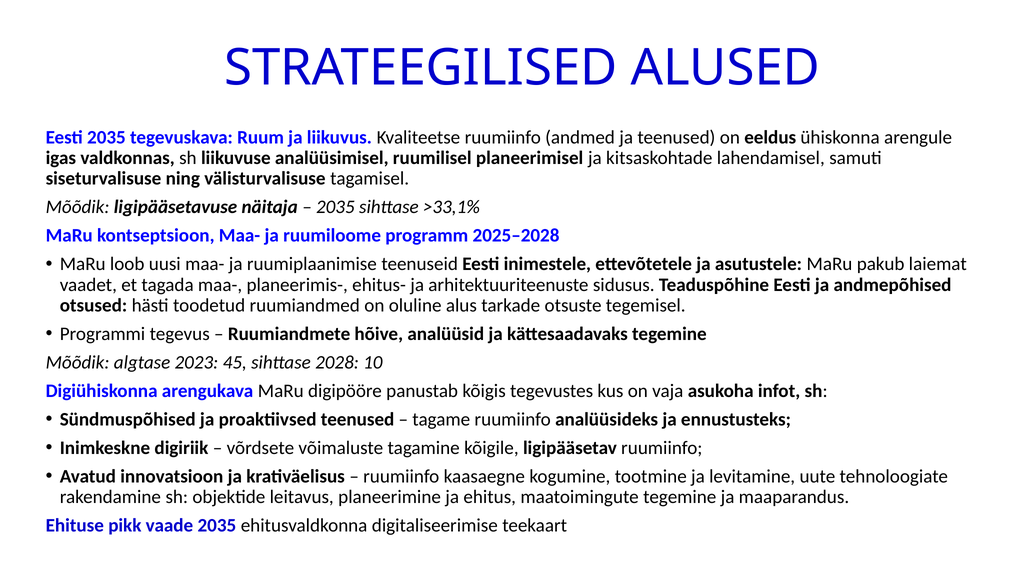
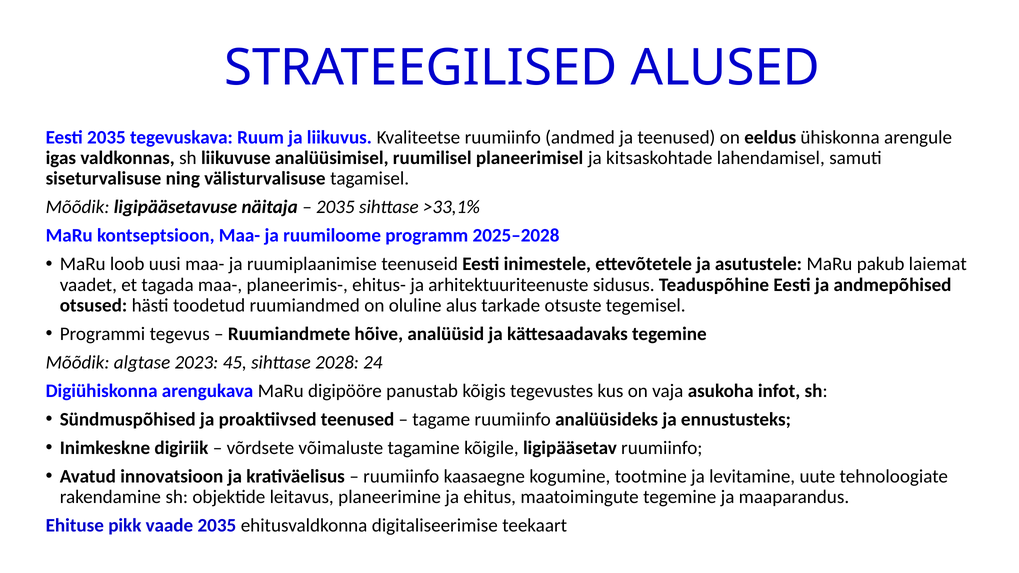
10: 10 -> 24 (373, 362)
